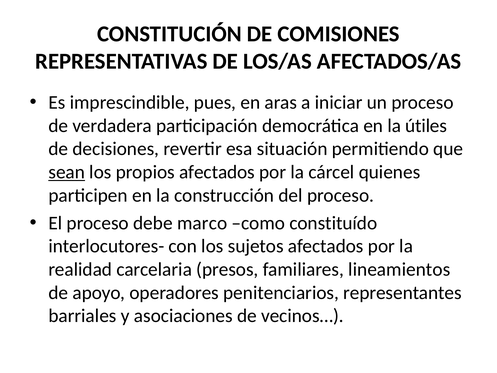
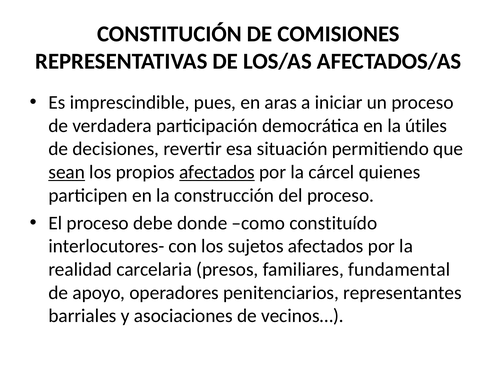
afectados underline: none -> present (217, 172)
marco: marco -> donde (202, 223)
lineamientos: lineamientos -> fundamental (399, 269)
